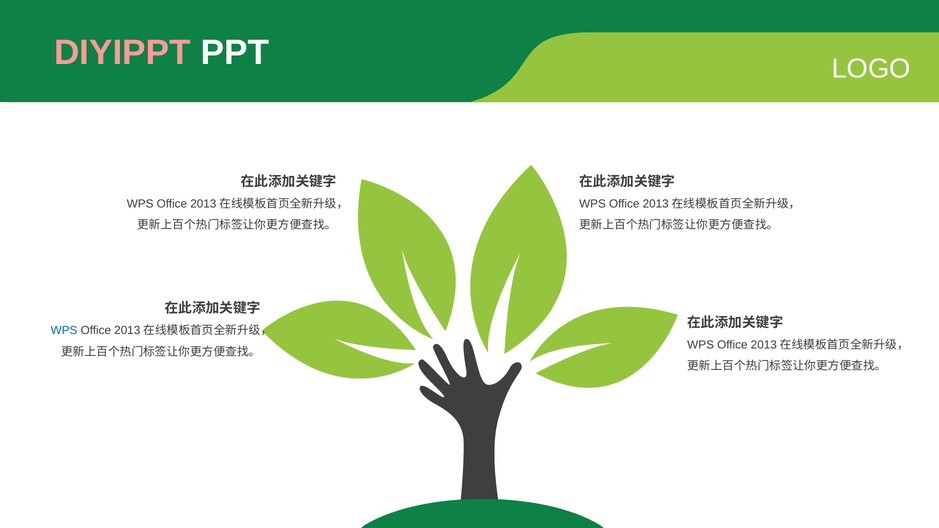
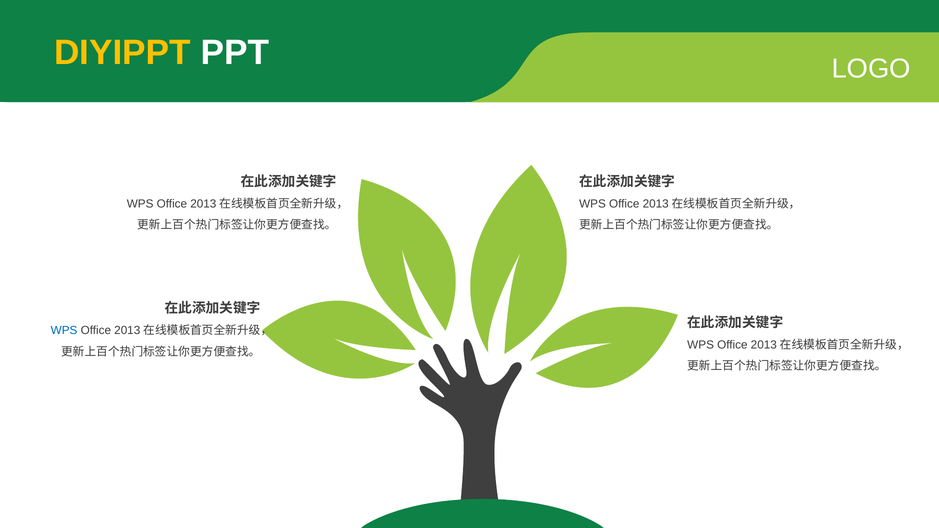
DIYIPPT colour: pink -> yellow (122, 53)
